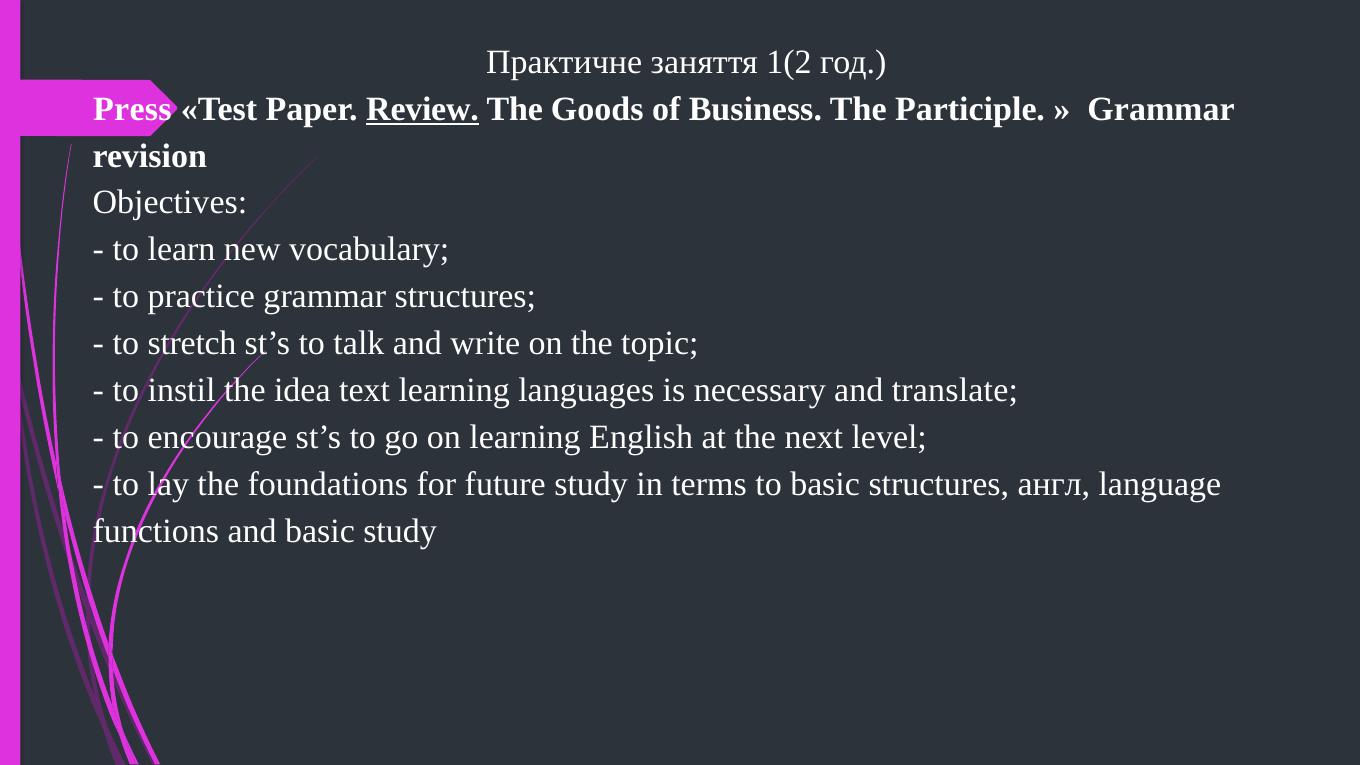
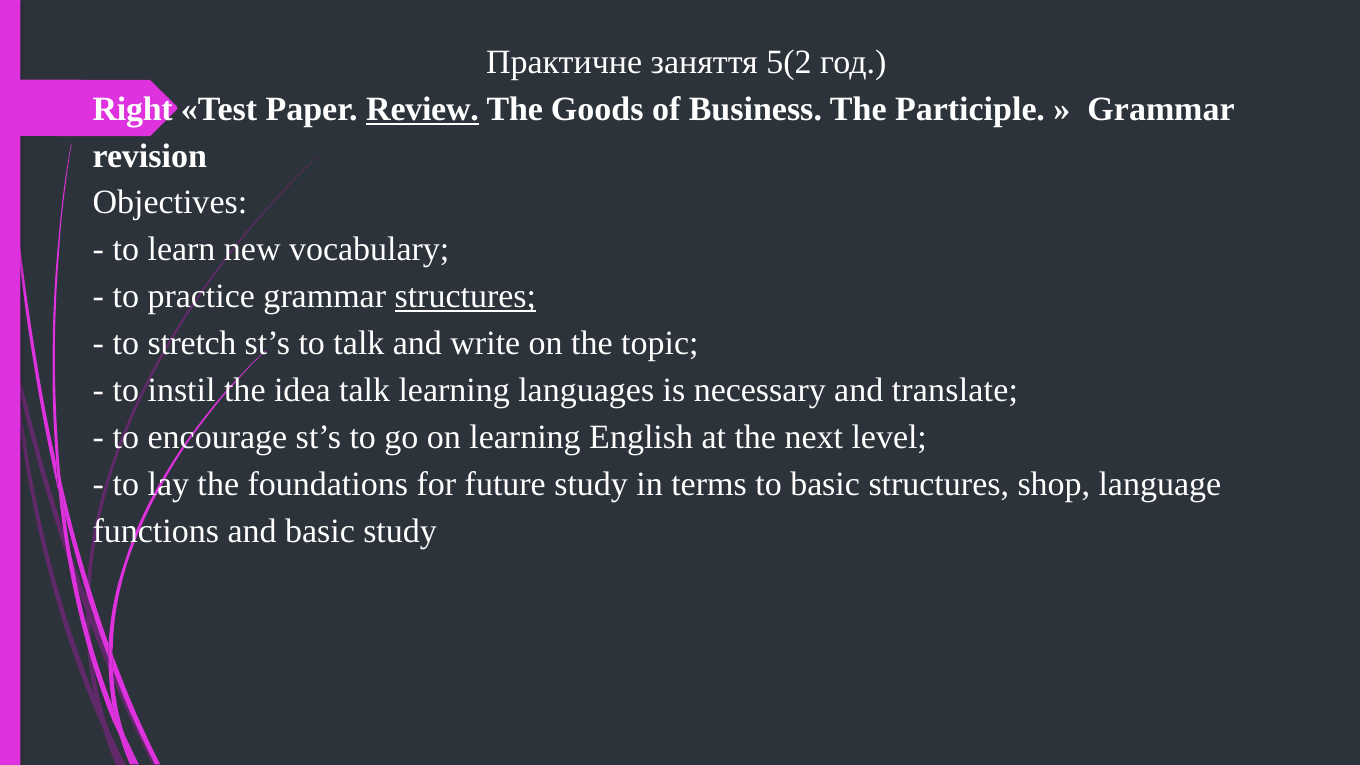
1(2: 1(2 -> 5(2 (789, 62)
Press: Press -> Right (133, 109)
structures underline: none -> present (465, 297)
idea text: text -> talk (365, 390)
англ: англ -> shop (1054, 484)
